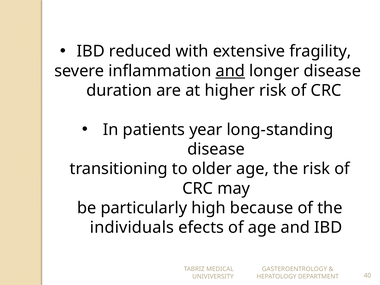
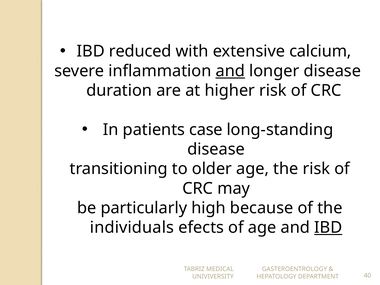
fragility: fragility -> calcium (320, 51)
year: year -> case (206, 130)
IBD underline: none -> present (328, 228)
